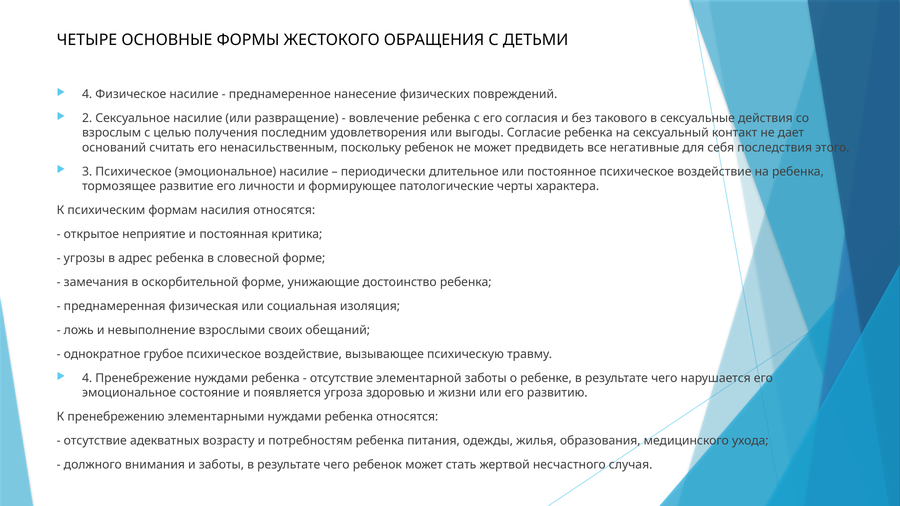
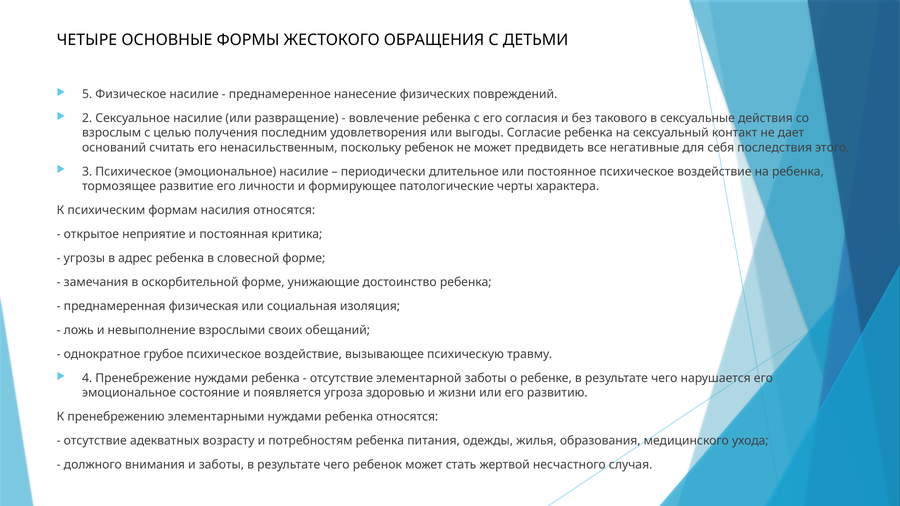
4: 4 -> 5 (87, 94)
